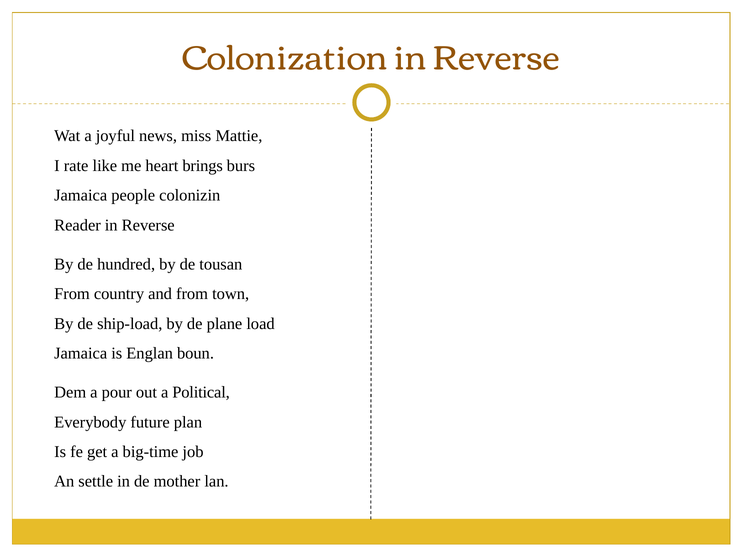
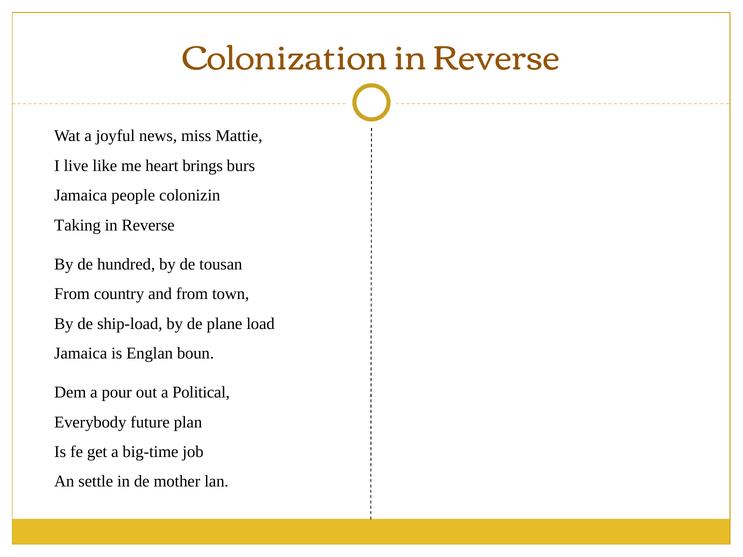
rate: rate -> live (76, 166)
Reader: Reader -> Taking (78, 225)
